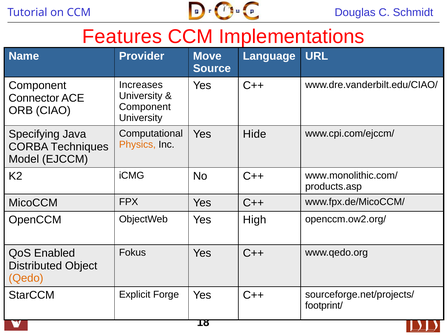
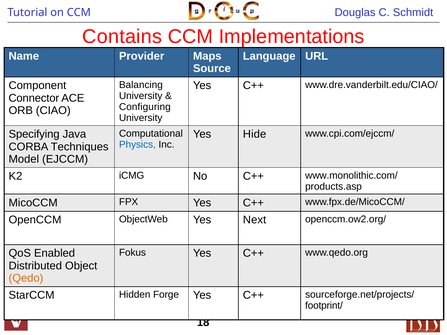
Features: Features -> Contains (122, 37)
Move: Move -> Maps (207, 56)
Increases: Increases -> Balancing (141, 85)
Component: Component -> Configuring (145, 107)
Physics colour: orange -> blue (137, 145)
High: High -> Next (255, 220)
Explicit: Explicit -> Hidden (135, 295)
